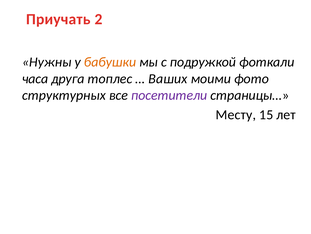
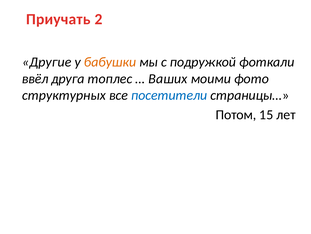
Нужны: Нужны -> Другие (47, 62)
часа: часа -> ввёл (35, 78)
посетители colour: purple -> blue (169, 95)
Месту: Месту -> Потом (236, 114)
